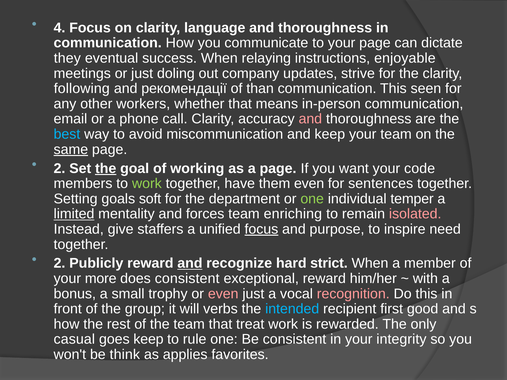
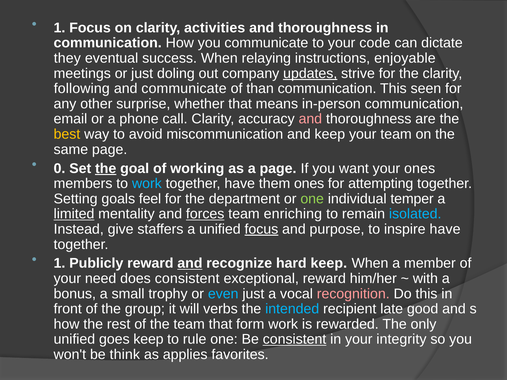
4: 4 -> 1 (60, 28)
language: language -> activities (215, 28)
your page: page -> code (375, 43)
updates underline: none -> present (310, 73)
and рекомендації: рекомендації -> communicate (184, 89)
workers: workers -> surprise (143, 104)
best colour: light blue -> yellow (67, 134)
same underline: present -> none (71, 149)
2: 2 -> 0 (60, 168)
your code: code -> ones (420, 168)
work colour: light green -> light blue (147, 184)
them even: even -> ones (309, 184)
sentences: sentences -> attempting (381, 184)
soft: soft -> feel (150, 199)
forces underline: none -> present (205, 214)
isolated colour: pink -> light blue (415, 214)
inspire need: need -> have (445, 229)
2: 2 -> 1 (60, 264)
hard strict: strict -> keep (329, 264)
more: more -> need (101, 279)
even colour: pink -> light blue (223, 294)
first: first -> late (392, 309)
treat: treat -> form (250, 324)
casual: casual -> unified (74, 340)
consistent underline: none -> present (295, 340)
